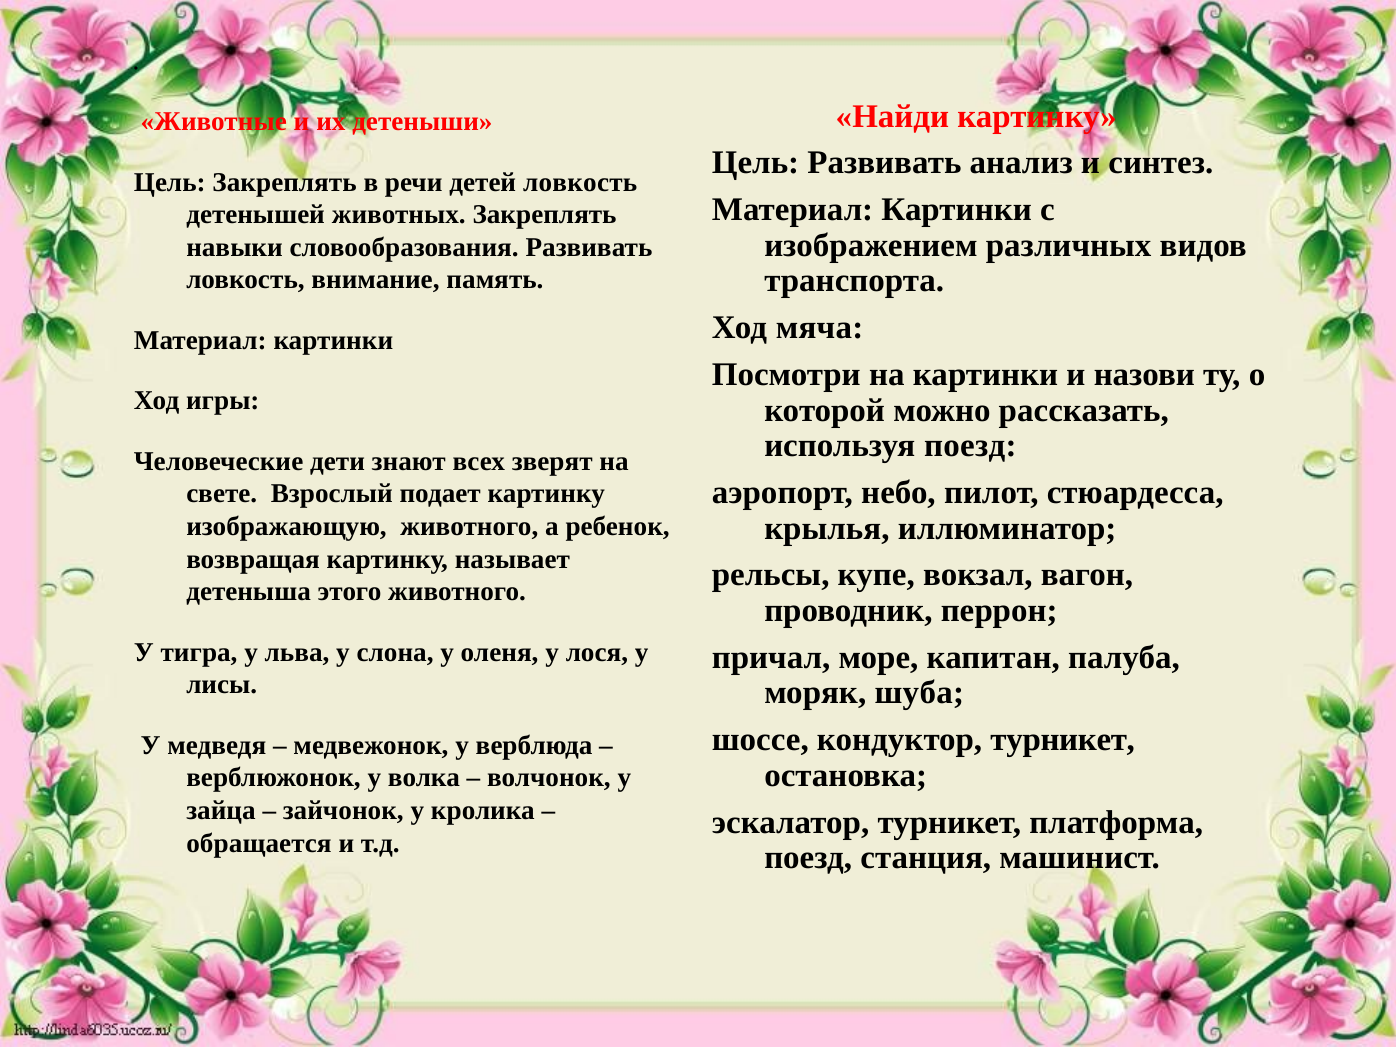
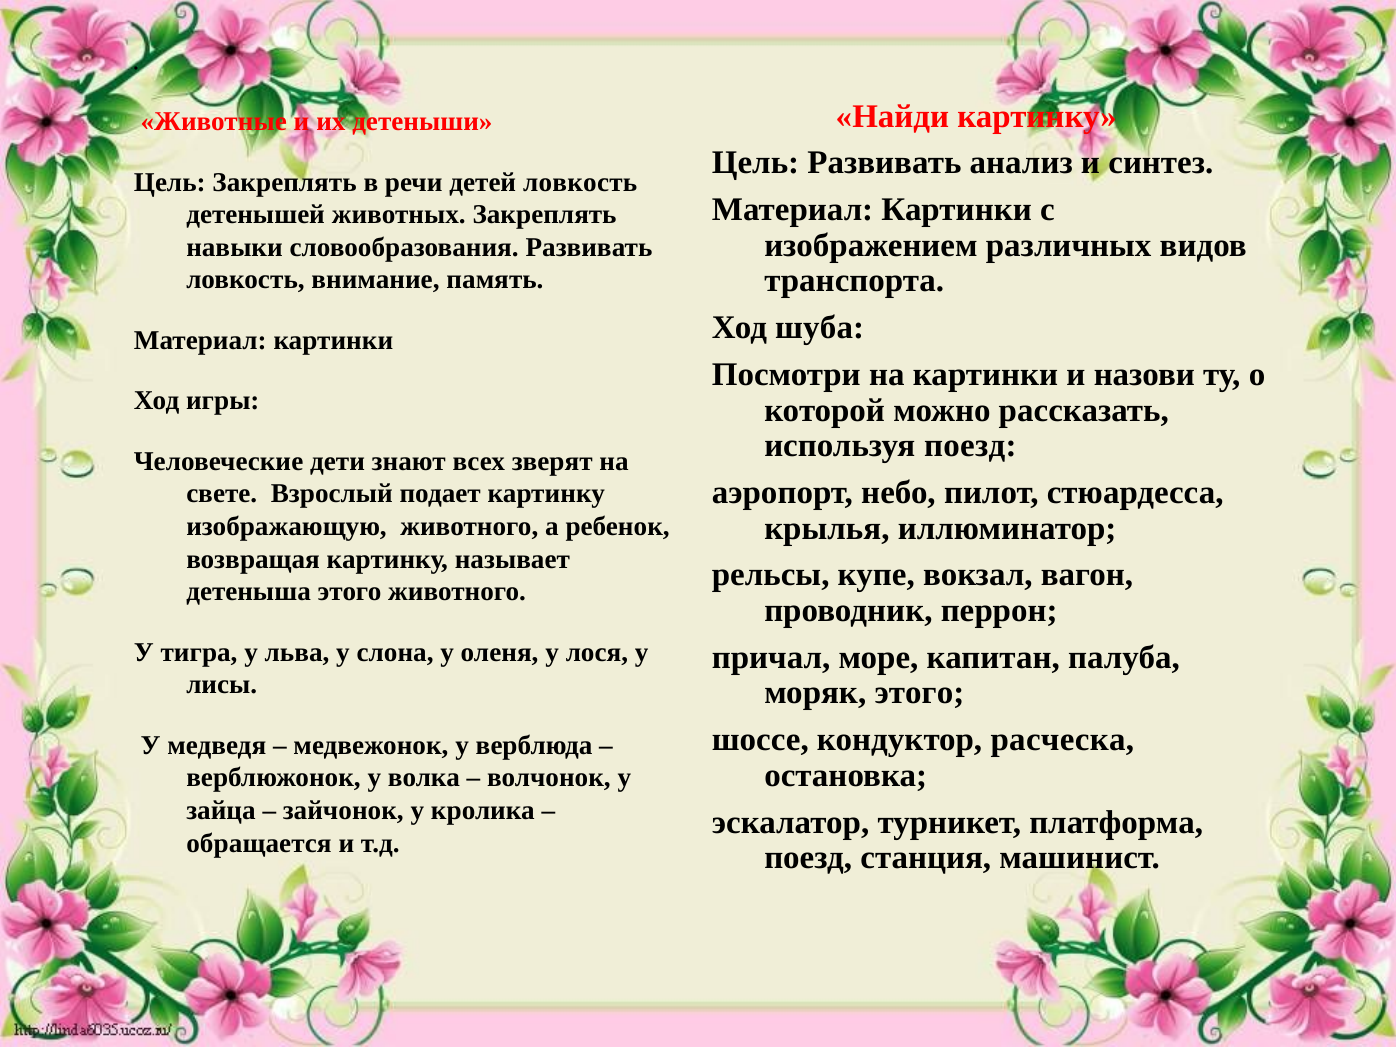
мяча: мяча -> шуба (820, 328)
моряк шуба: шуба -> этого (919, 693)
кондуктор турникет: турникет -> расческа (1062, 740)
